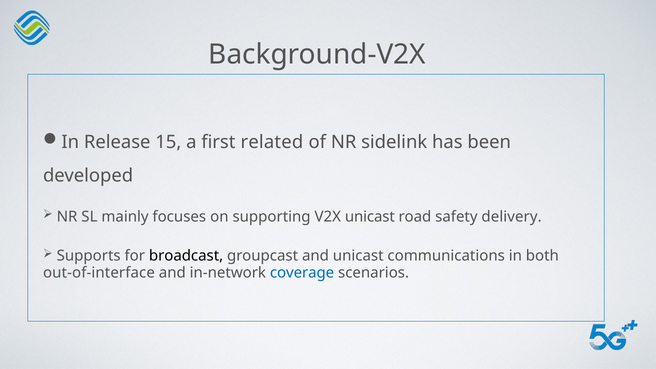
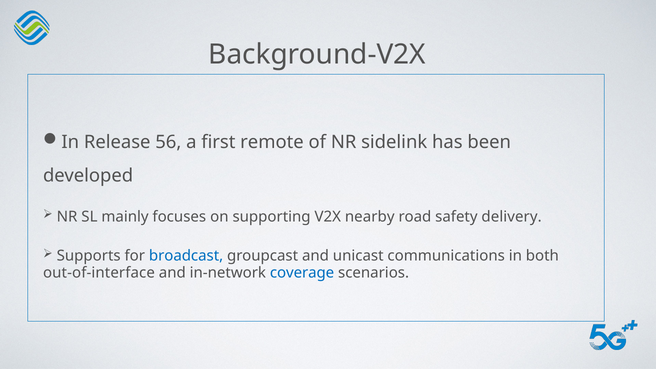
15: 15 -> 56 (168, 142)
related: related -> remote (272, 142)
V2X unicast: unicast -> nearby (370, 217)
broadcast colour: black -> blue (186, 256)
